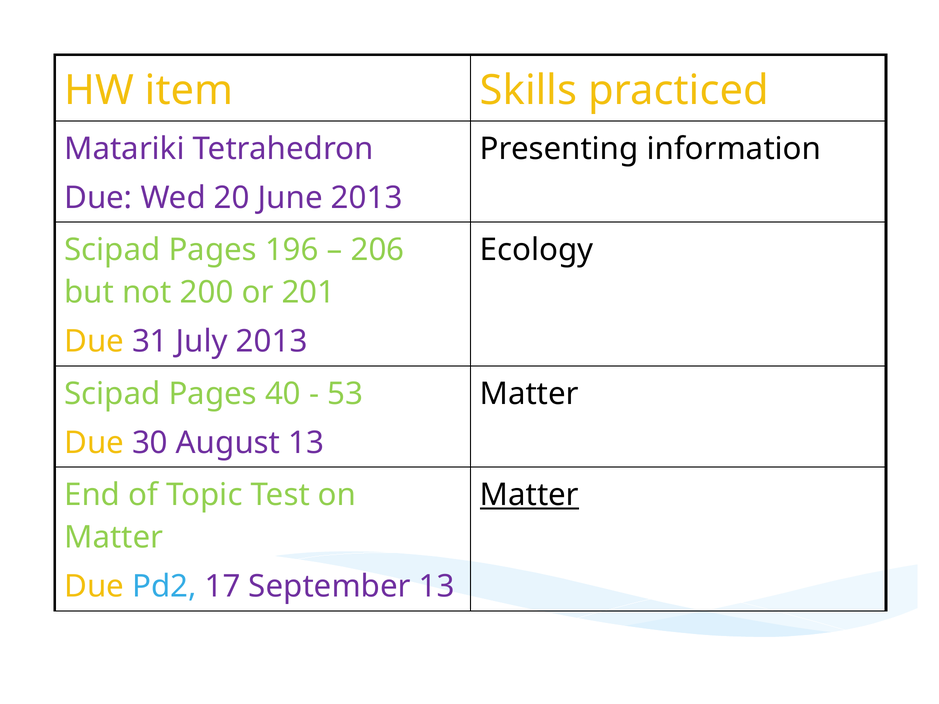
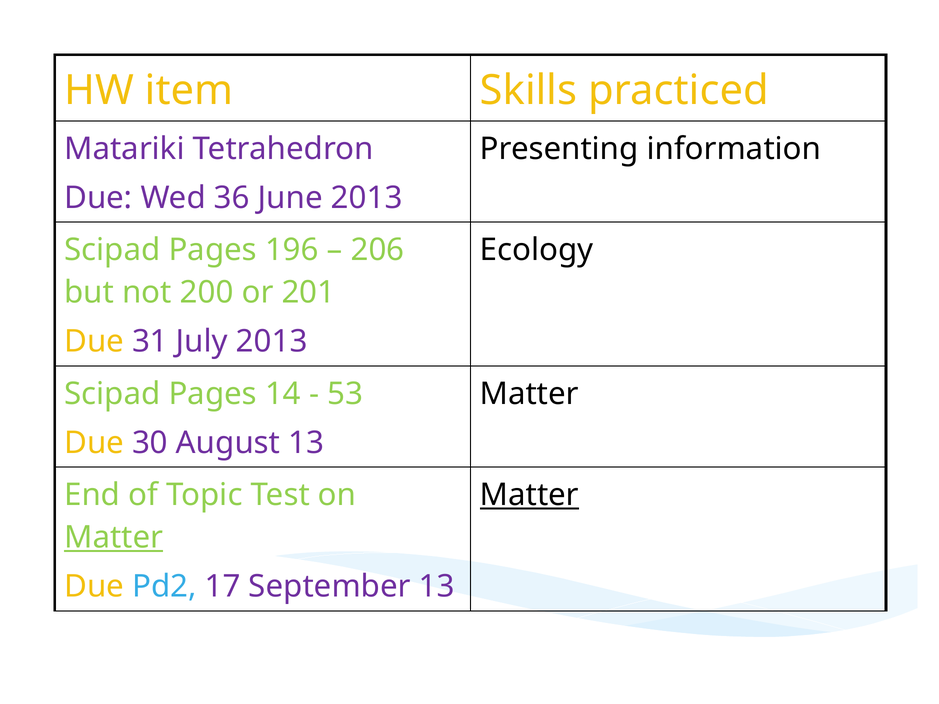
20: 20 -> 36 (232, 198)
40: 40 -> 14 (283, 394)
Matter underline: none -> present (114, 538)
